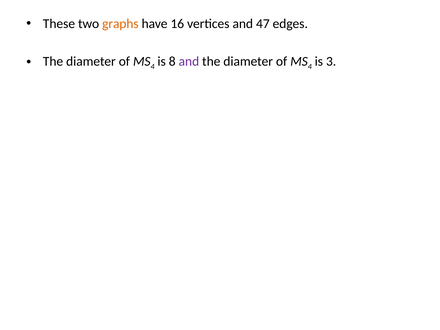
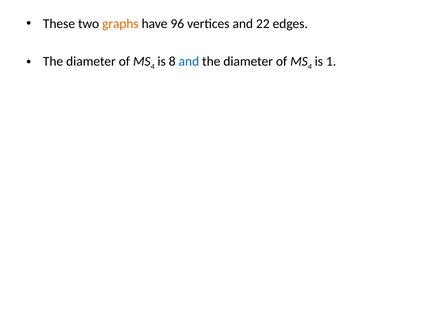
16: 16 -> 96 (177, 24)
47: 47 -> 22 (263, 24)
and colour: purple -> blue (189, 61)
3: 3 -> 1 (331, 61)
